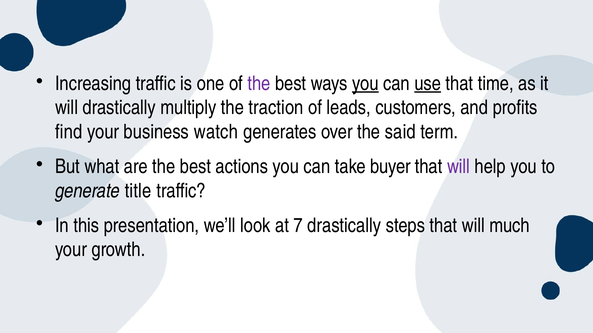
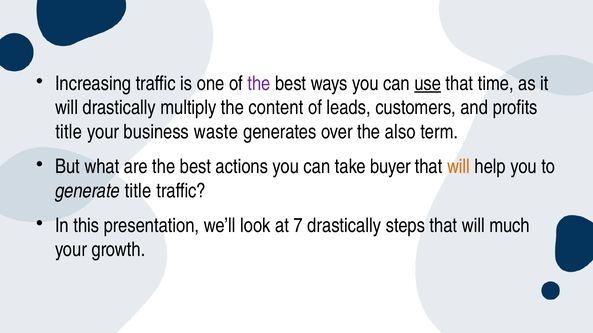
you underline: present -> none (365, 84)
traction: traction -> content (276, 108)
find: find -> title (69, 132)
watch: watch -> waste (216, 132)
said: said -> also (400, 132)
will colour: purple -> orange (459, 167)
